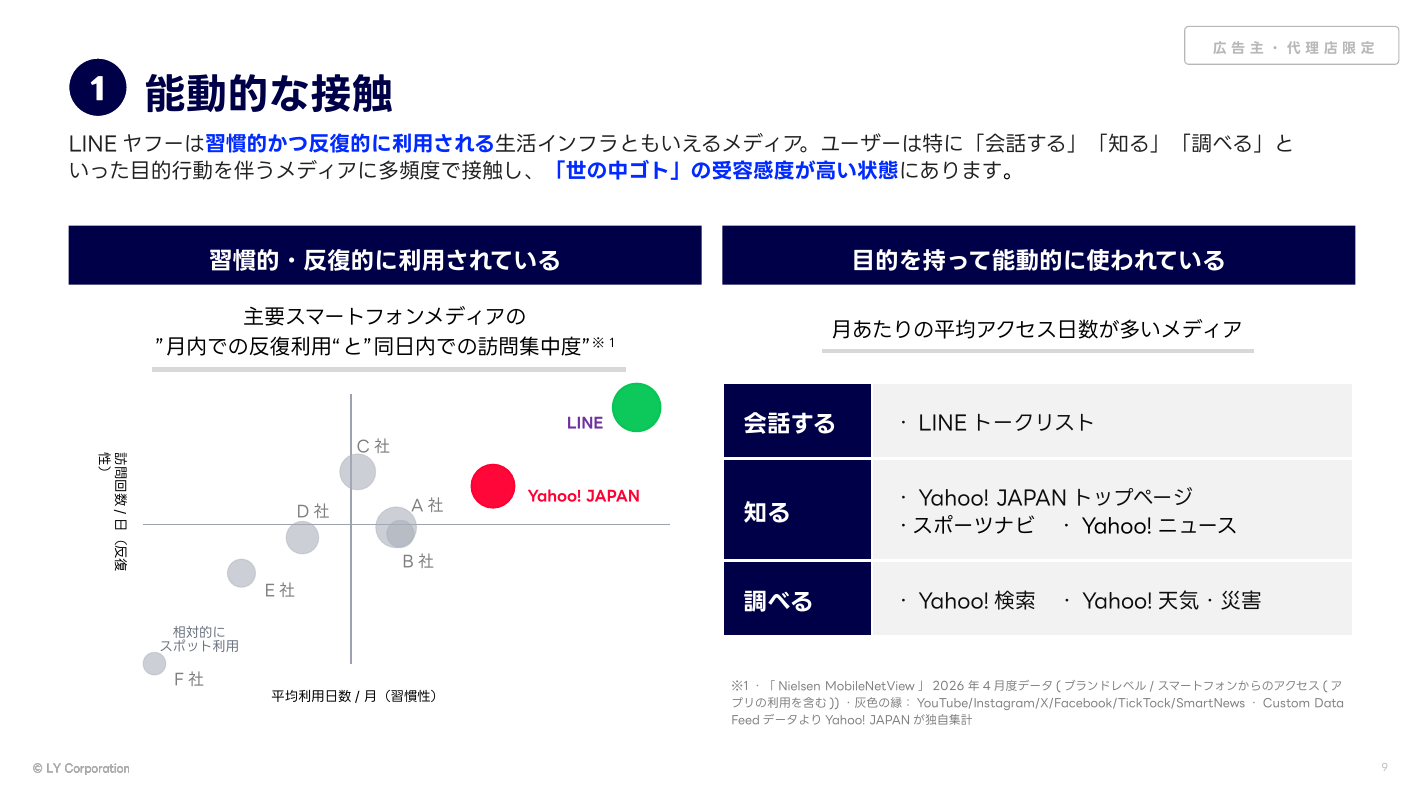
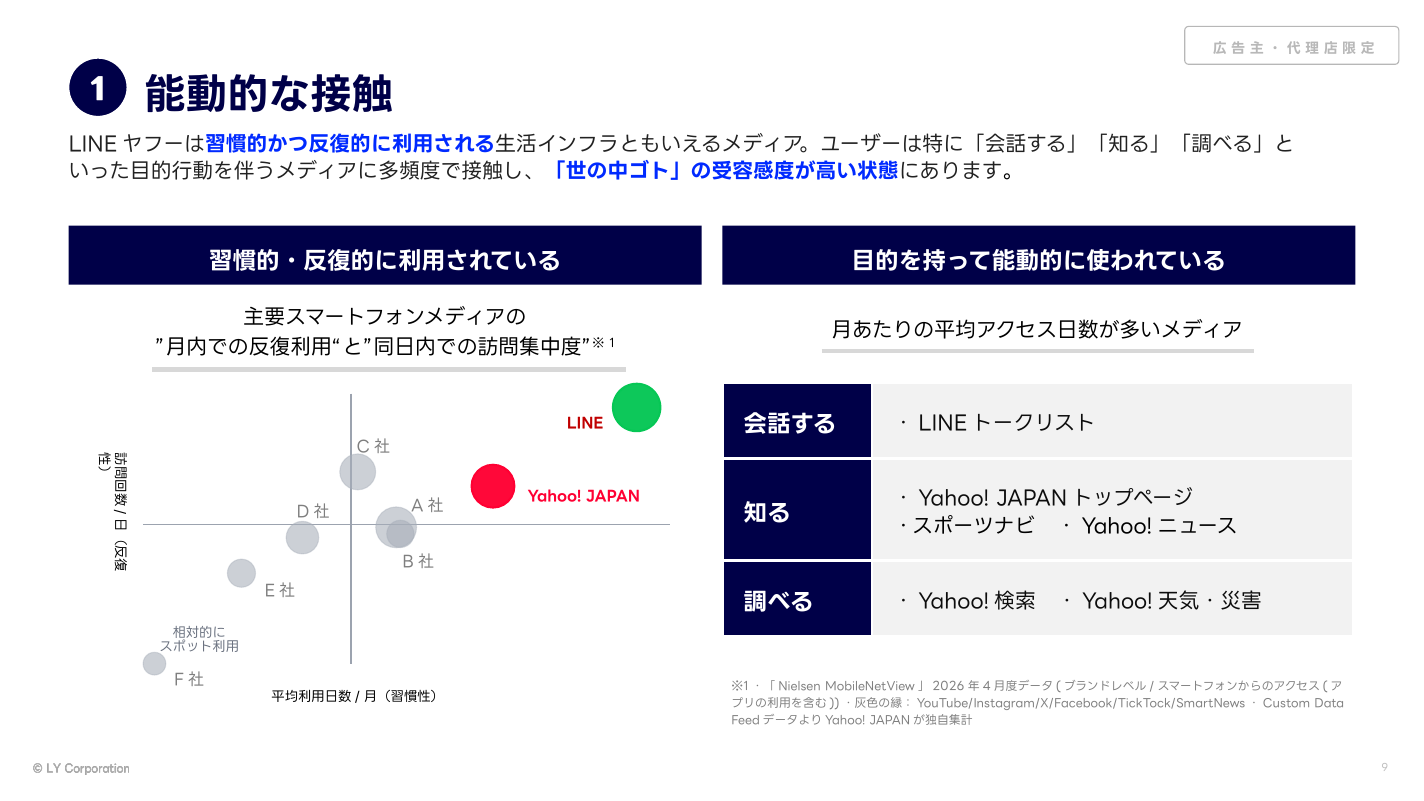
LINE colour: purple -> red (585, 424)
